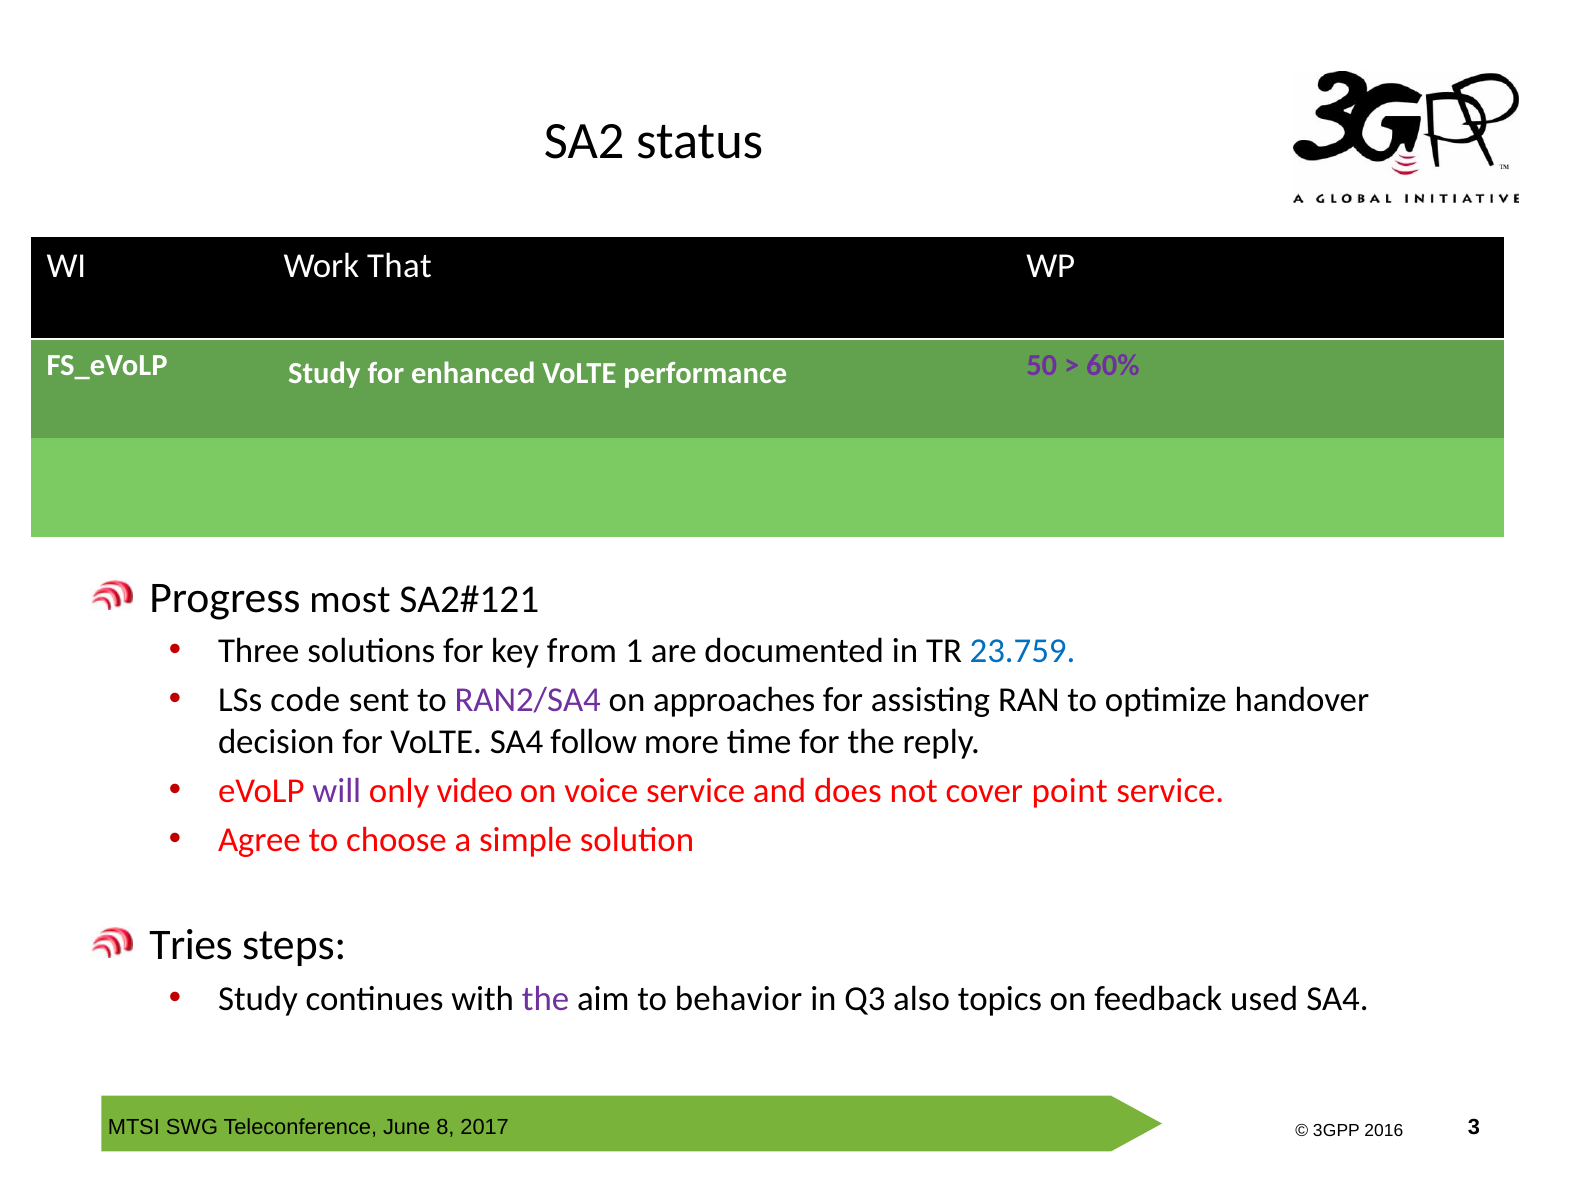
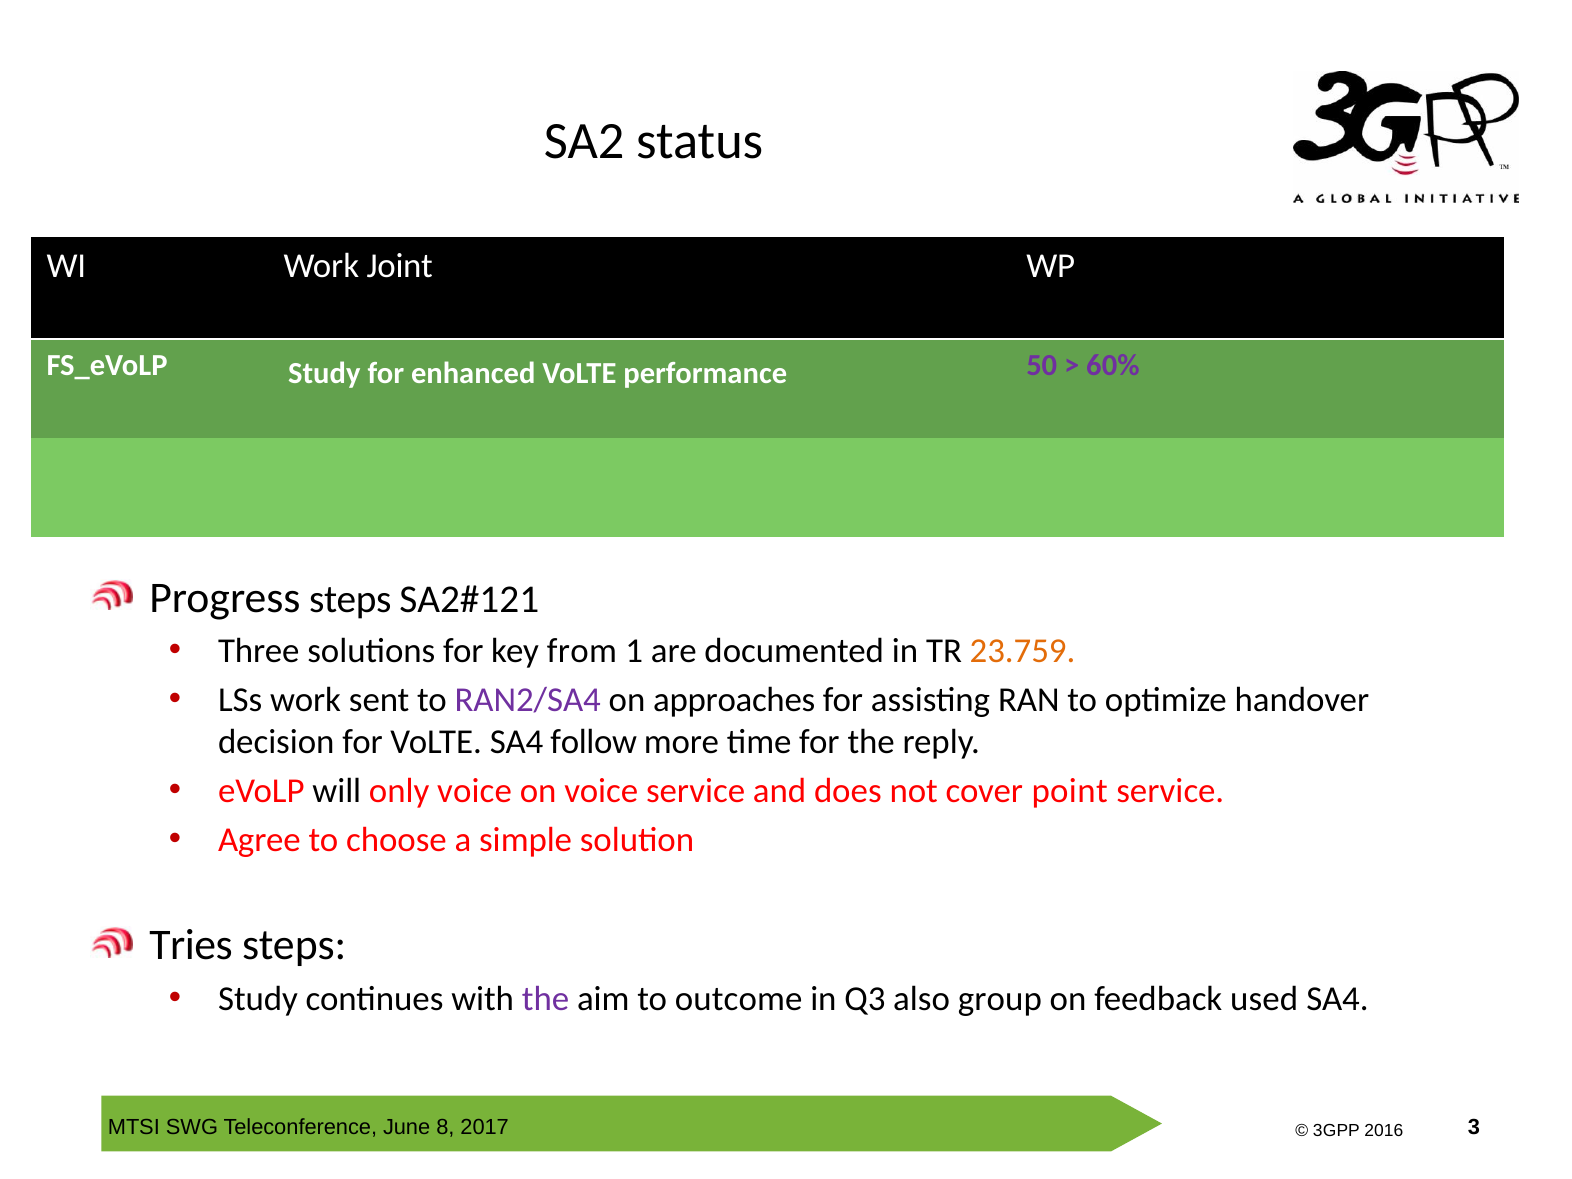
That: That -> Joint (400, 266)
Progress most: most -> steps (350, 599)
23.759 colour: blue -> orange (1023, 651)
LSs code: code -> work (306, 700)
will colour: purple -> black (337, 791)
only video: video -> voice (475, 791)
behavior: behavior -> outcome (739, 999)
topics: topics -> group (1000, 999)
